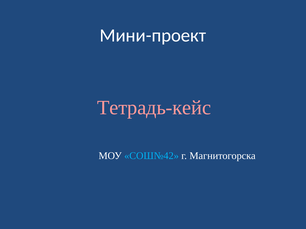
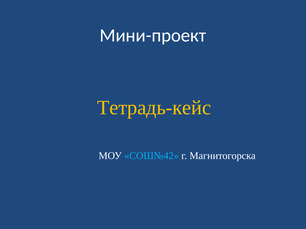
Тетрадь-кейс colour: pink -> yellow (154, 108)
